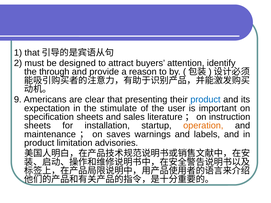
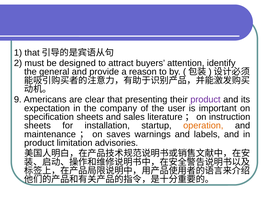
through: through -> general (54, 72)
product colour: blue -> purple (205, 100)
stimulate: stimulate -> company (119, 108)
